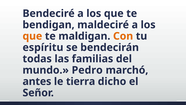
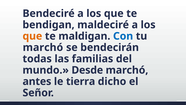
Con colour: orange -> blue (123, 36)
espíritu: espíritu -> marchó (43, 47)
Pedro: Pedro -> Desde (87, 70)
